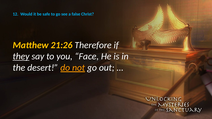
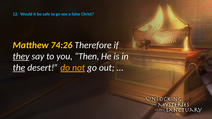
21:26: 21:26 -> 74:26 (62, 45)
Face: Face -> Then (87, 57)
the underline: none -> present (19, 68)
